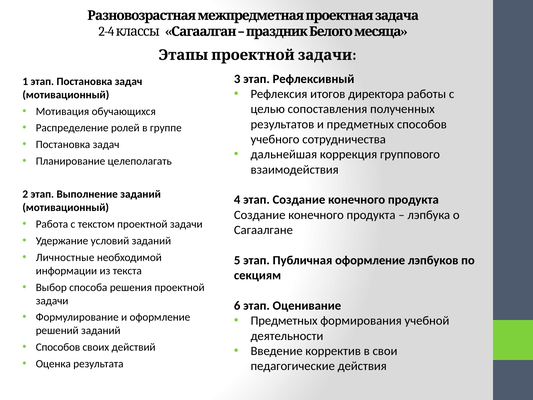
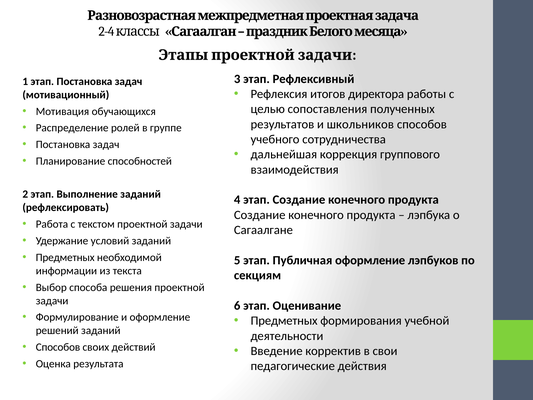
и предметных: предметных -> школьников (360, 124)
целеполагать: целеполагать -> способностей (140, 161)
мотивационный: мотивационный -> рефлексировать (66, 208)
Личностные: Личностные -> Предметных (65, 257)
